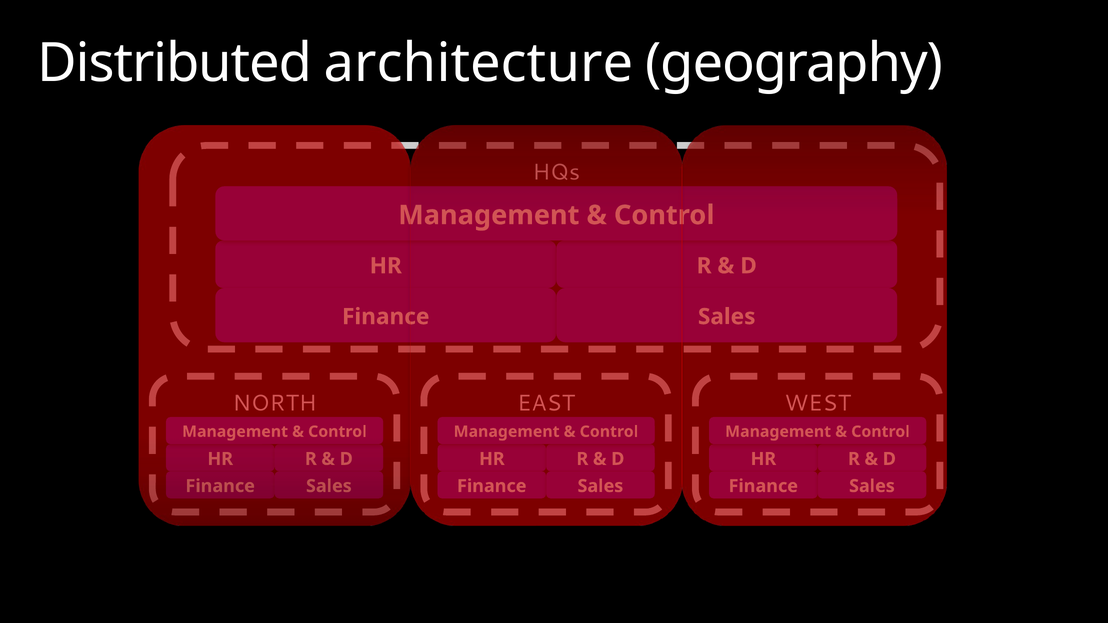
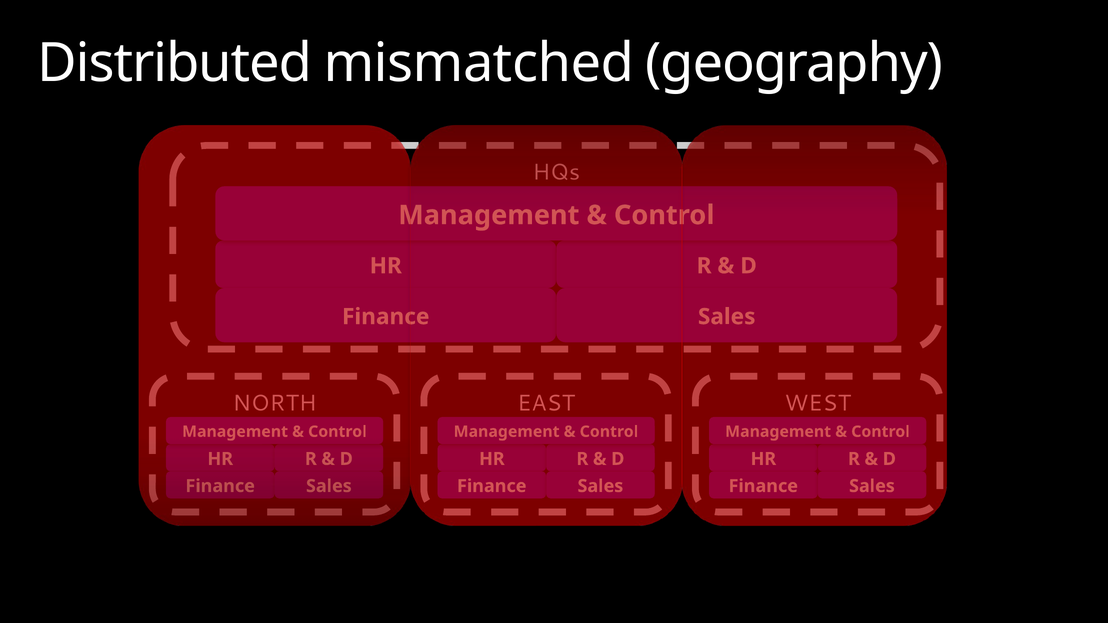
architecture: architecture -> mismatched (479, 63)
